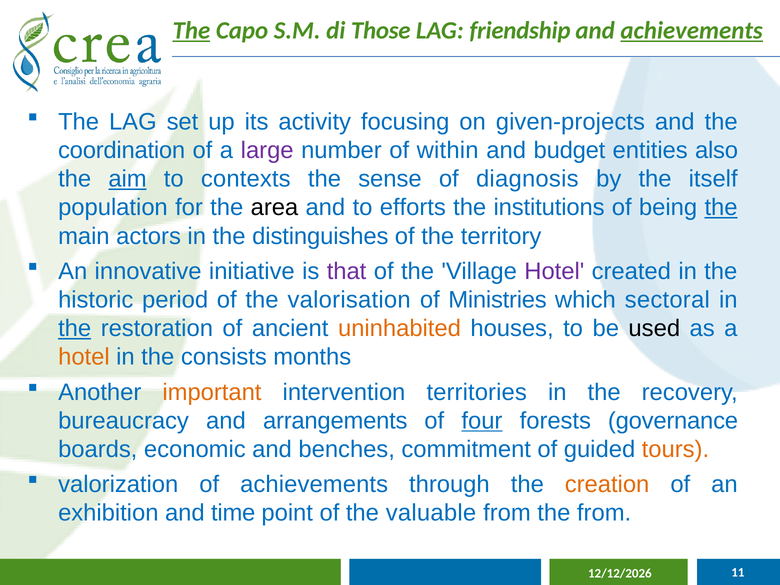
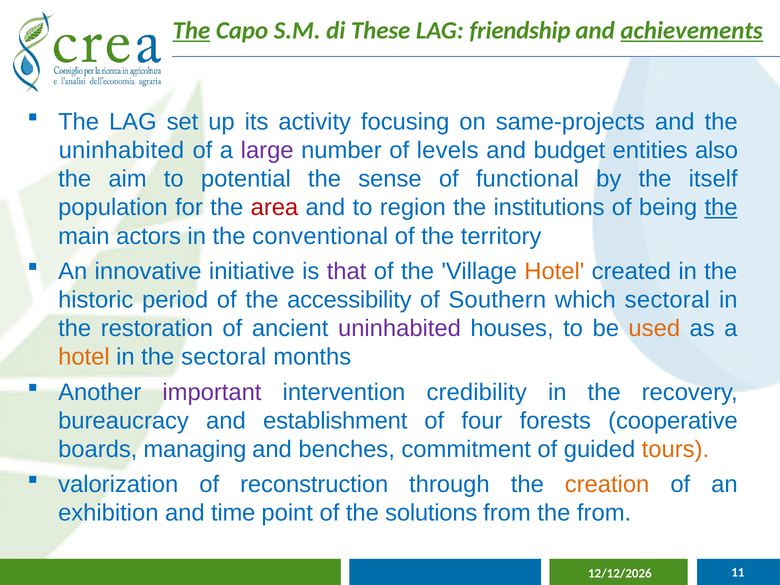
Those: Those -> These (381, 30)
given-projects: given-projects -> same-projects (570, 122)
coordination: coordination -> uninhabited (121, 150)
within: within -> levels (448, 150)
aim underline: present -> none (128, 179)
contexts: contexts -> potential (246, 179)
diagnosis: diagnosis -> functional (527, 179)
area colour: black -> red (274, 208)
efforts: efforts -> region (413, 208)
distinguishes: distinguishes -> conventional (320, 236)
Hotel colour: purple -> orange (554, 271)
valorisation: valorisation -> accessibility (349, 300)
Ministries: Ministries -> Southern (497, 300)
the underline: present -> none (75, 328)
uninhabited colour: orange -> purple (399, 328)
used colour: black -> orange (654, 328)
the consists: consists -> sectoral (224, 357)
important colour: orange -> purple (212, 392)
territories: territories -> credibility (477, 392)
arrangements: arrangements -> establishment (335, 421)
four underline: present -> none (482, 421)
governance: governance -> cooperative (673, 421)
economic: economic -> managing (195, 449)
of achievements: achievements -> reconstruction (314, 484)
valuable: valuable -> solutions (431, 513)
